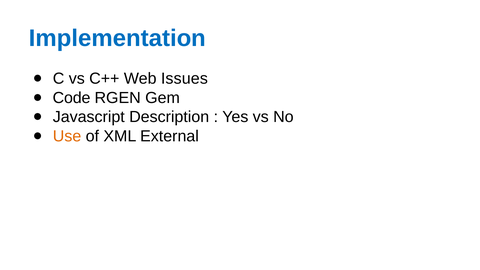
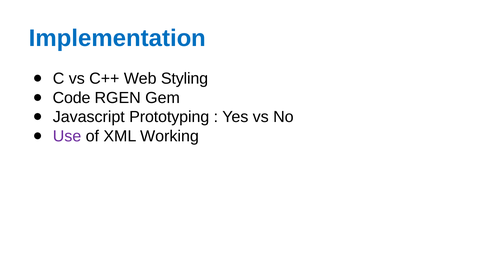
Issues: Issues -> Styling (185, 79)
Description: Description -> Prototyping (169, 117)
Use colour: orange -> purple (67, 136)
External: External -> Working (170, 136)
